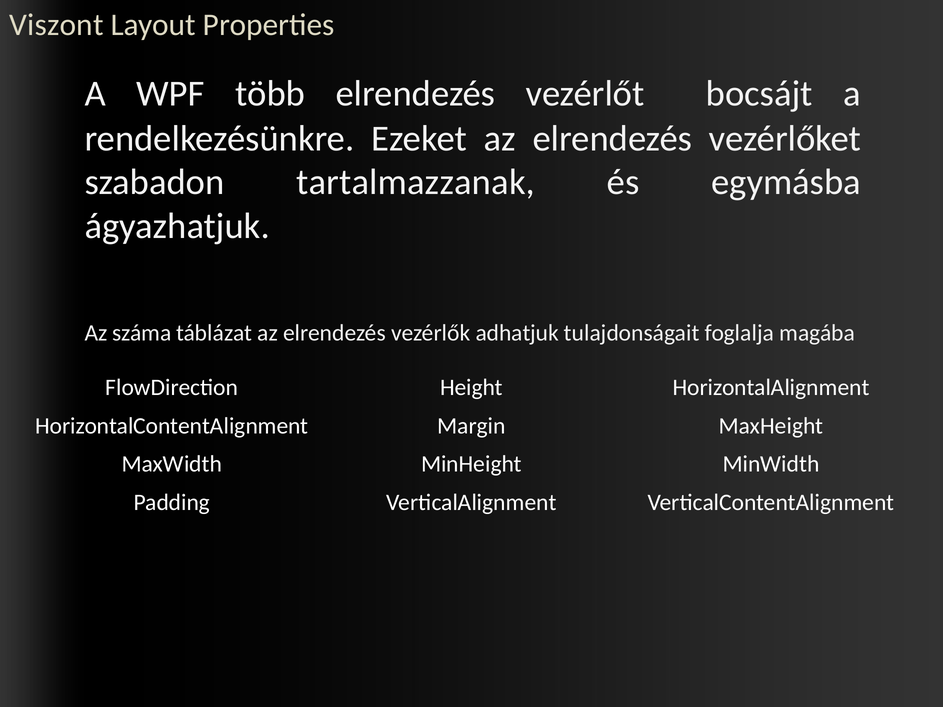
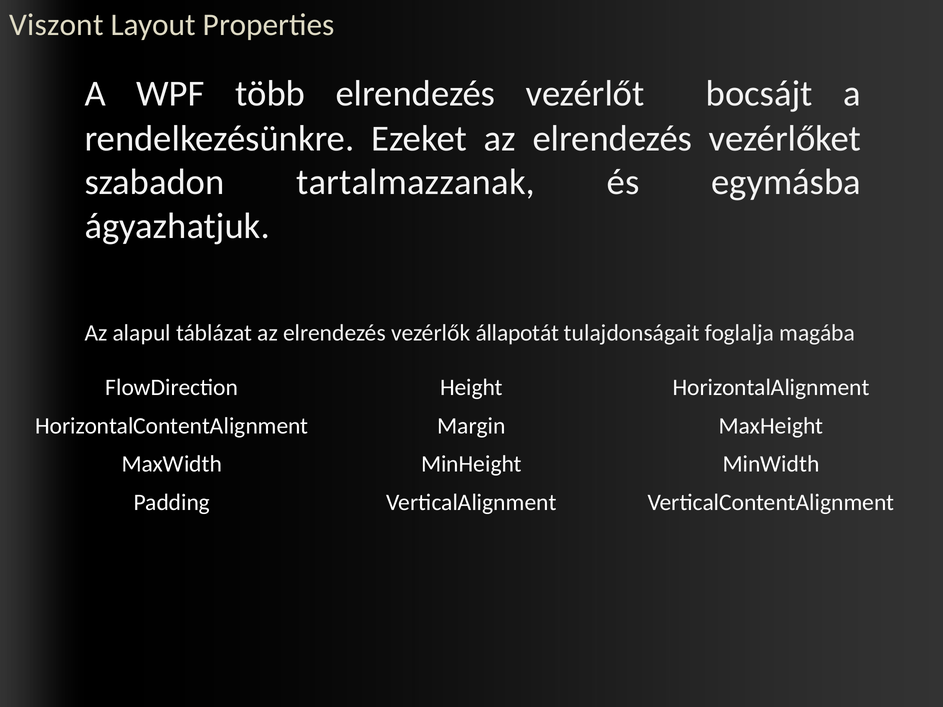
száma: száma -> alapul (142, 333)
adhatjuk: adhatjuk -> állapotát (517, 333)
